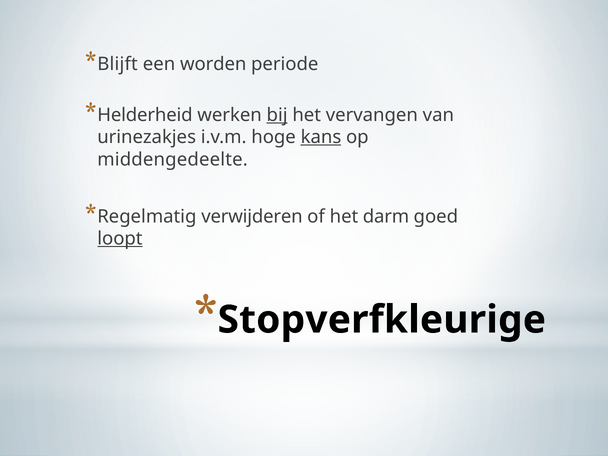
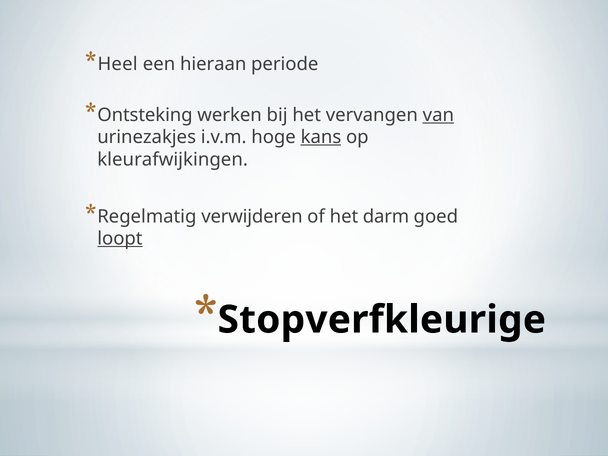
Blijft: Blijft -> Heel (118, 64)
worden: worden -> hieraan (213, 64)
Helderheid: Helderheid -> Ontsteking (145, 115)
bij underline: present -> none (277, 115)
van underline: none -> present (438, 115)
middengedeelte: middengedeelte -> kleurafwijkingen (173, 159)
